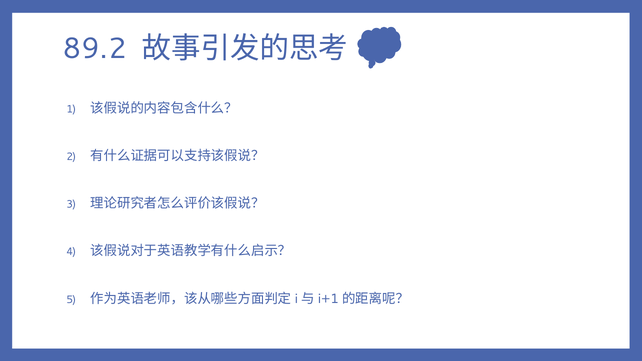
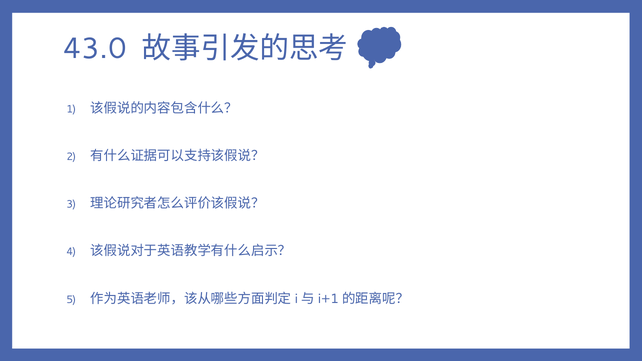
89.2: 89.2 -> 43.0 (95, 48)
